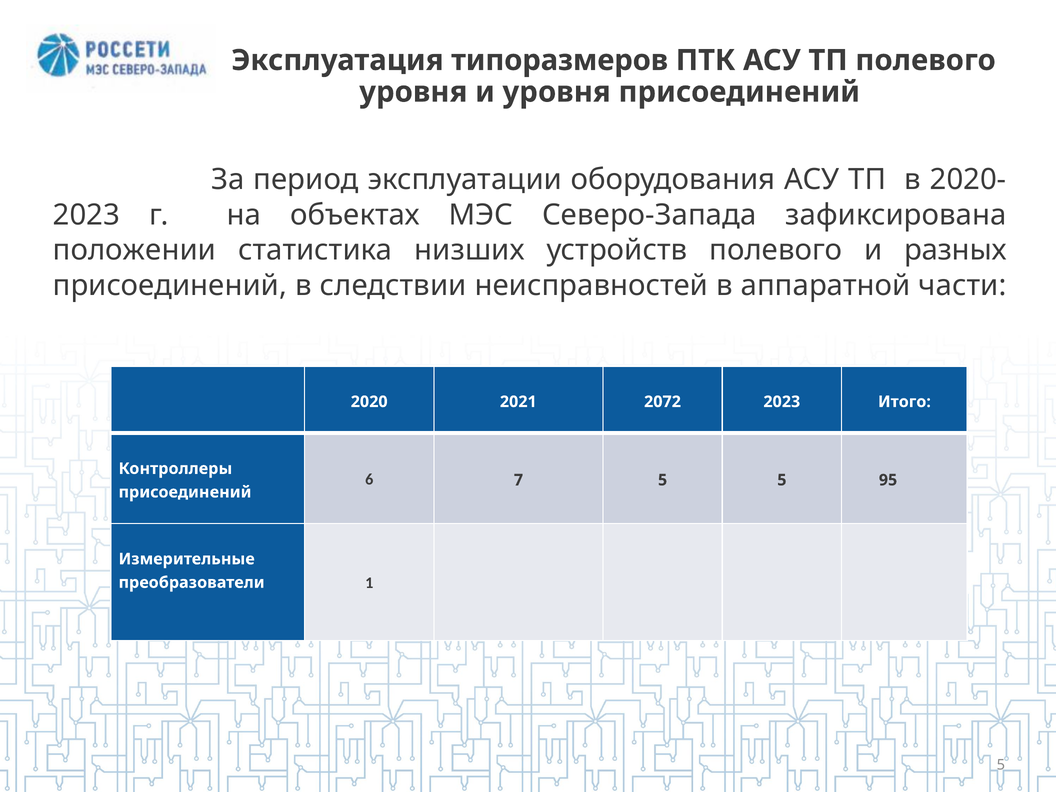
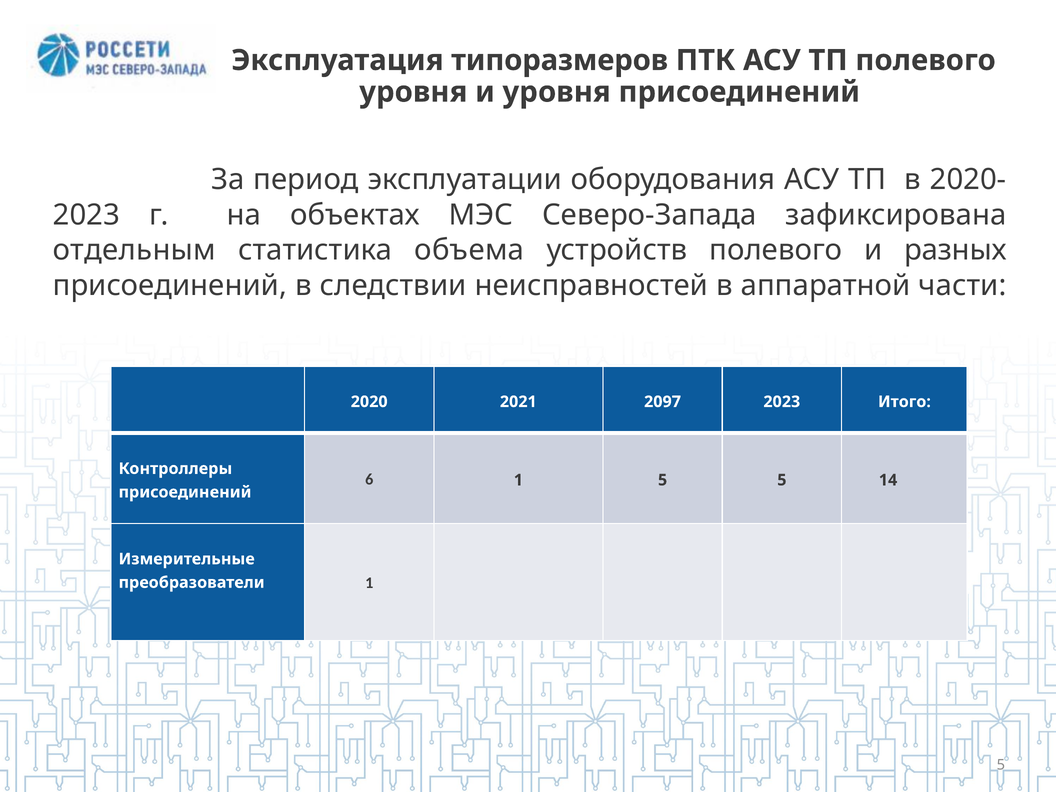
положении: положении -> отдельным (134, 250)
низших: низших -> объема (469, 250)
2072: 2072 -> 2097 (663, 402)
6 7: 7 -> 1 (518, 480)
95: 95 -> 14 (888, 480)
